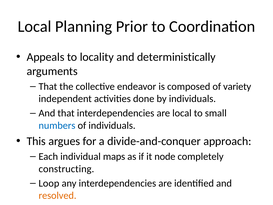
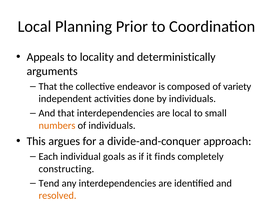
numbers colour: blue -> orange (57, 125)
maps: maps -> goals (114, 156)
node: node -> finds (165, 156)
Loop: Loop -> Tend (49, 183)
